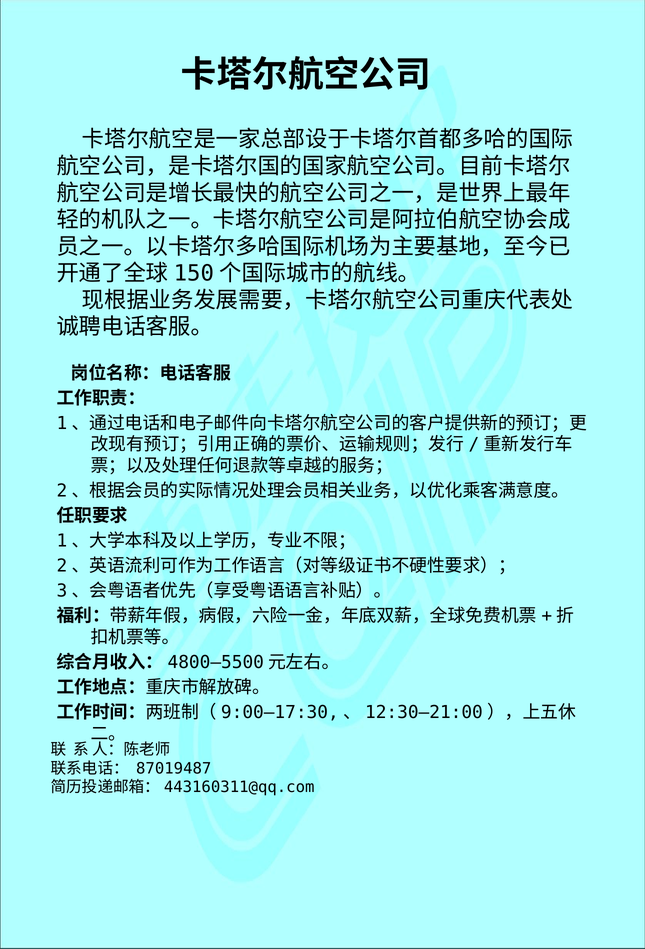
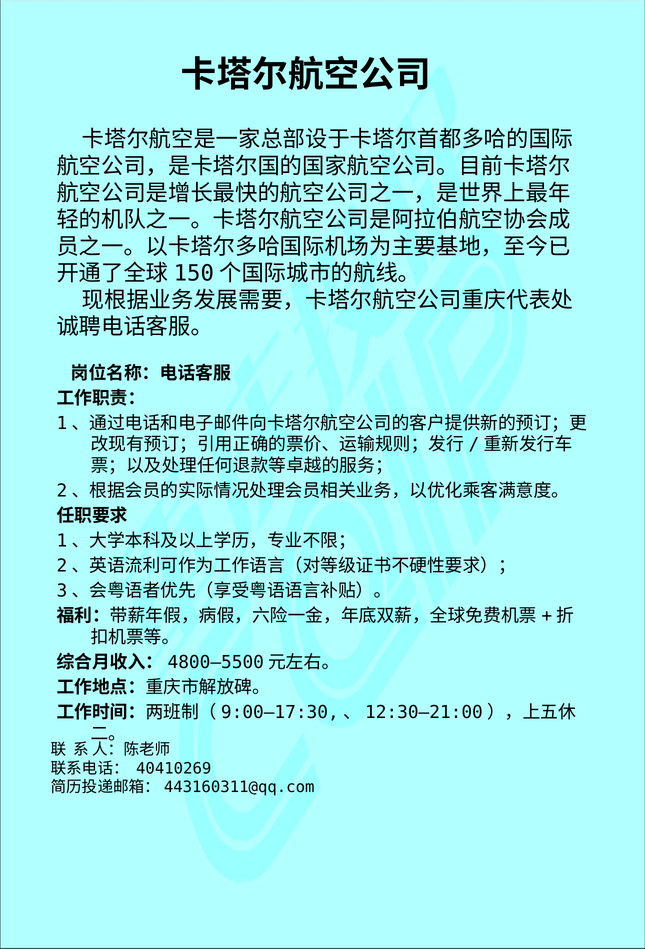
87019487: 87019487 -> 40410269 (174, 768)
